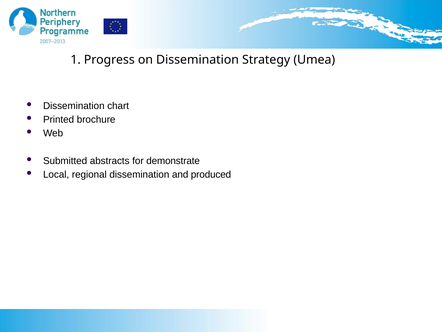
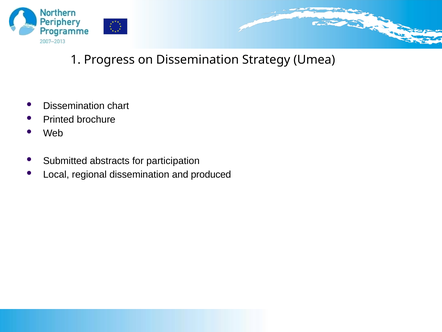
demonstrate: demonstrate -> participation (173, 161)
